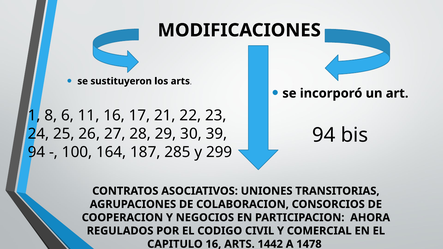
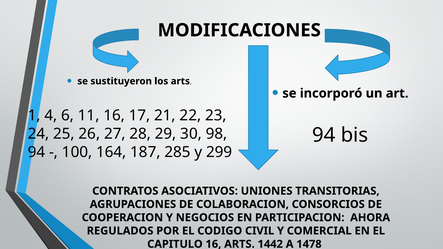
8: 8 -> 4 (51, 116)
39: 39 -> 98 (217, 134)
